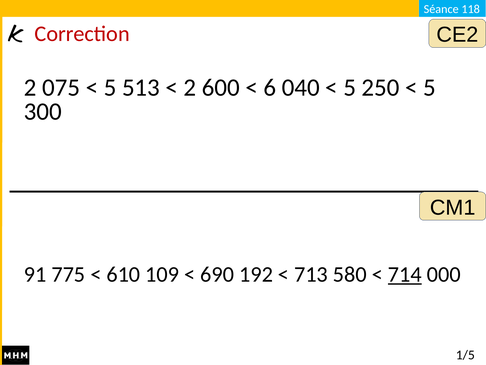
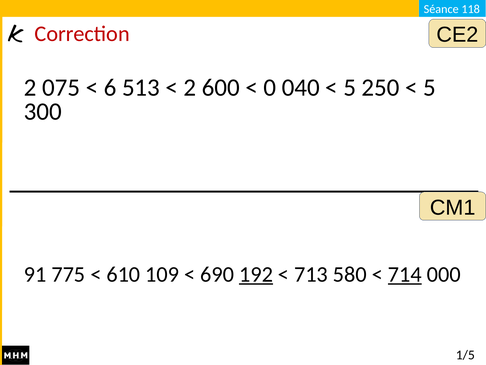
5: 5 -> 6 (110, 87)
6: 6 -> 0 (270, 87)
192 underline: none -> present (256, 274)
